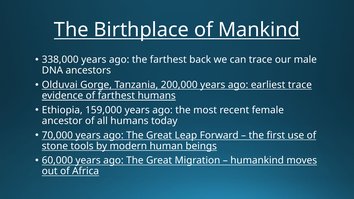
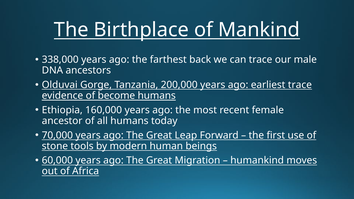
of farthest: farthest -> become (116, 96)
159,000: 159,000 -> 160,000 (104, 110)
